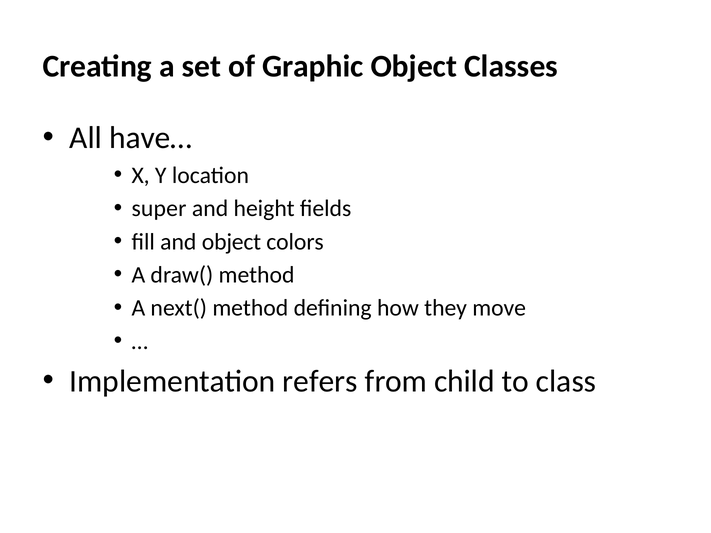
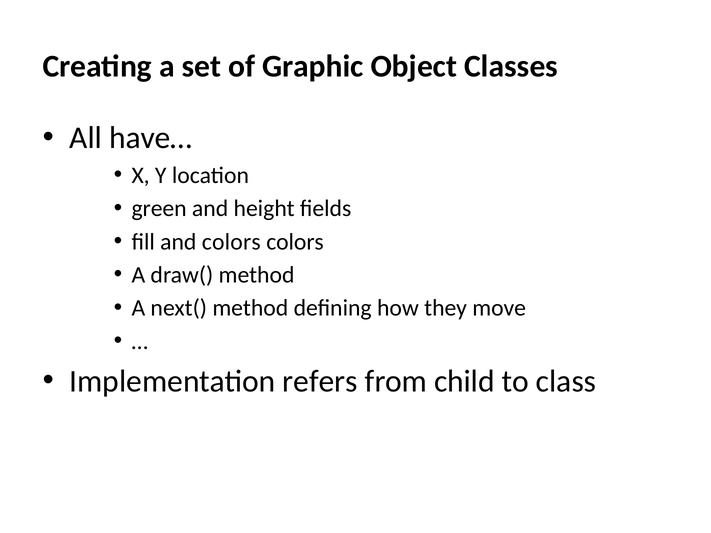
super: super -> green (159, 209)
and object: object -> colors (231, 242)
